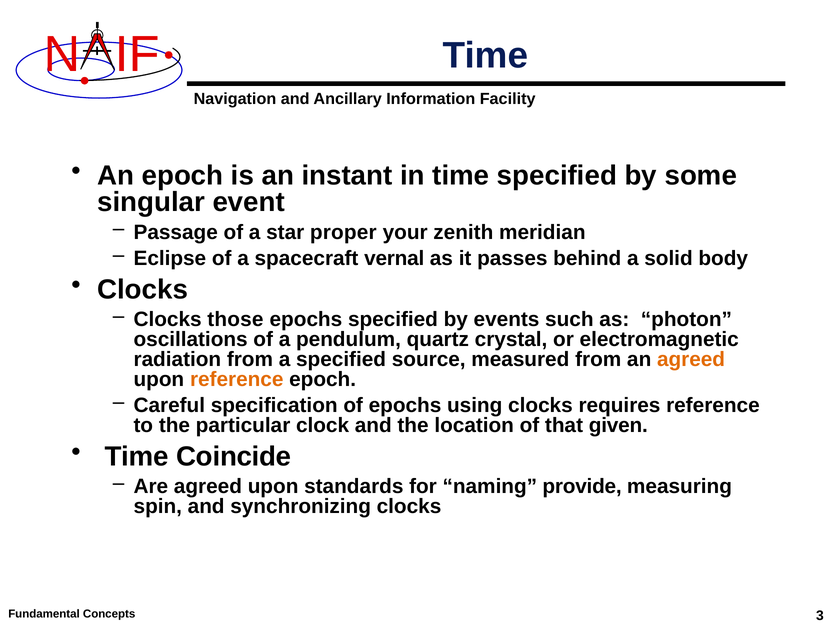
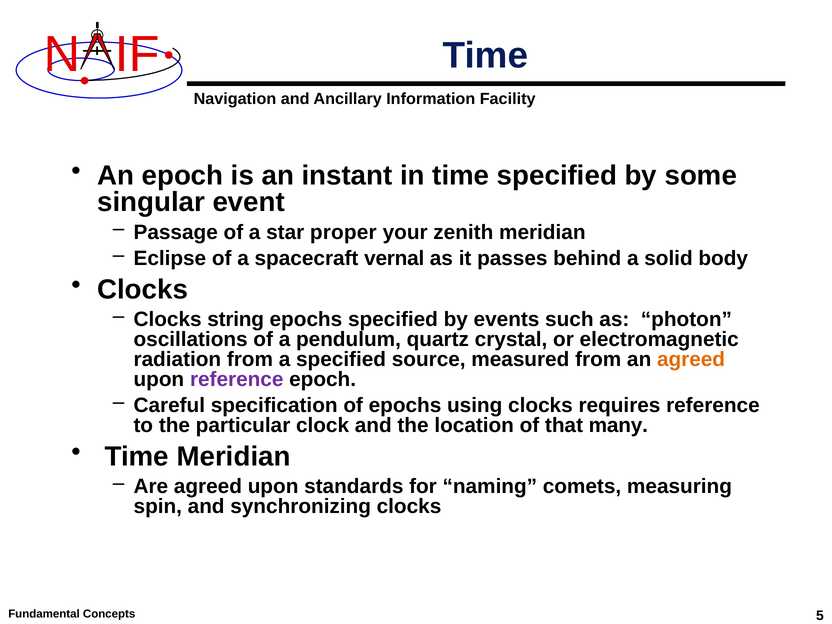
those: those -> string (236, 320)
reference colour: orange -> purple (237, 379)
given: given -> many (618, 426)
Time Coincide: Coincide -> Meridian (234, 457)
provide: provide -> comets (582, 487)
3: 3 -> 5 (820, 616)
